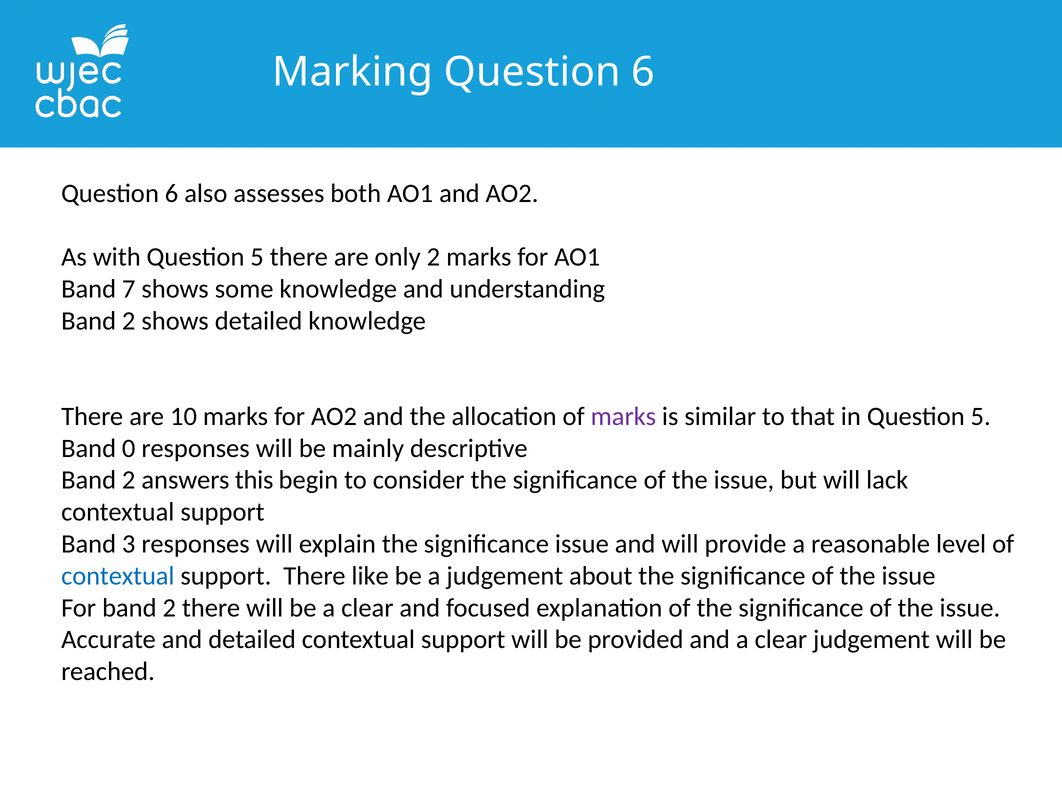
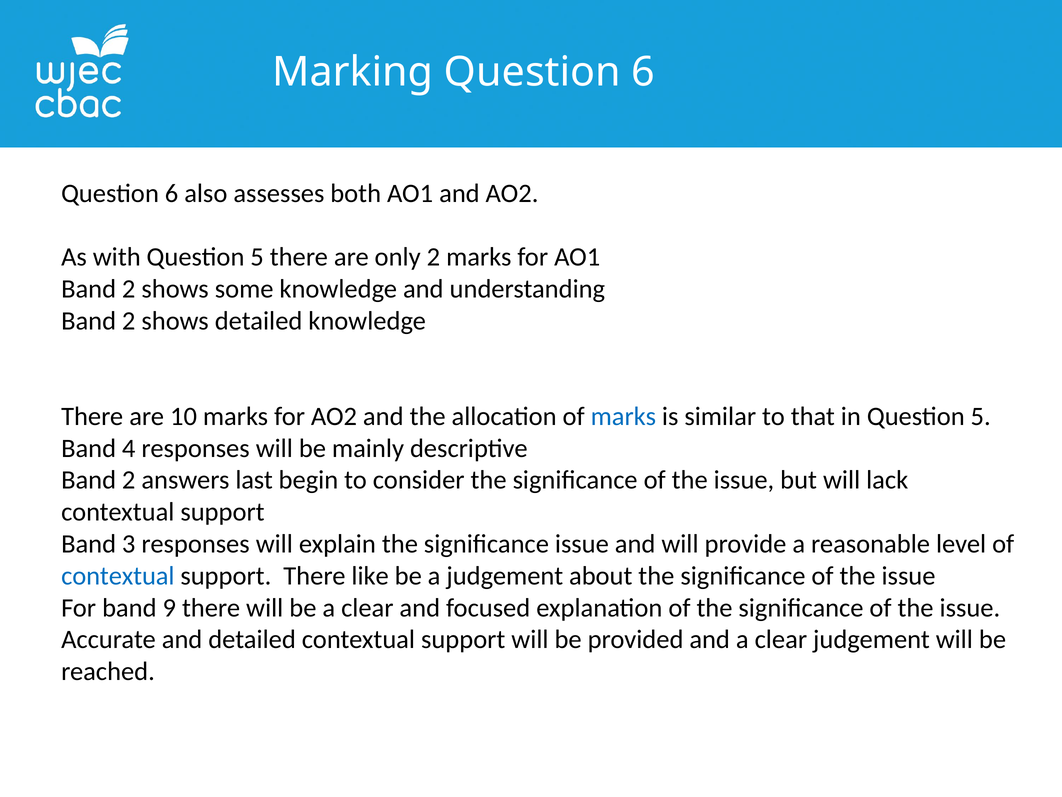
7: 7 -> 2 (129, 289)
marks colour: purple -> blue (623, 416)
0: 0 -> 4 (129, 448)
this: this -> last (254, 480)
For band 2: 2 -> 9 (169, 607)
